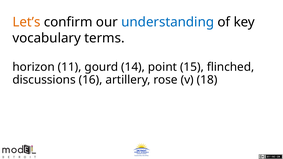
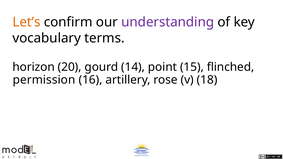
understanding colour: blue -> purple (168, 22)
11: 11 -> 20 (70, 67)
discussions: discussions -> permission (44, 80)
